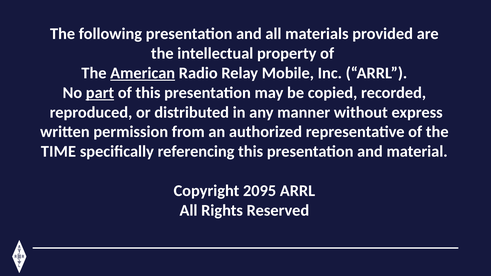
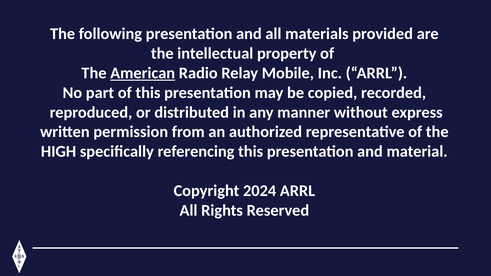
part underline: present -> none (100, 93)
TIME: TIME -> HIGH (59, 152)
2095: 2095 -> 2024 (260, 191)
